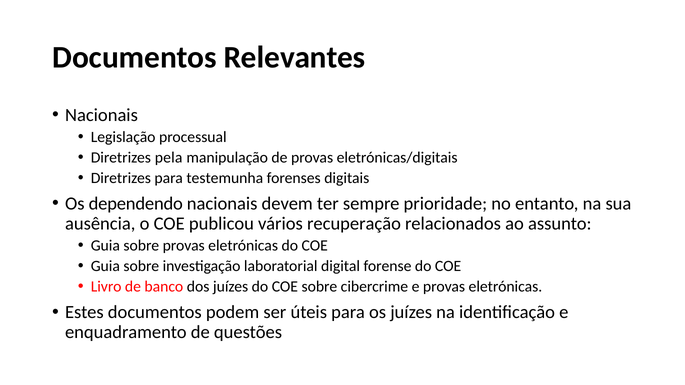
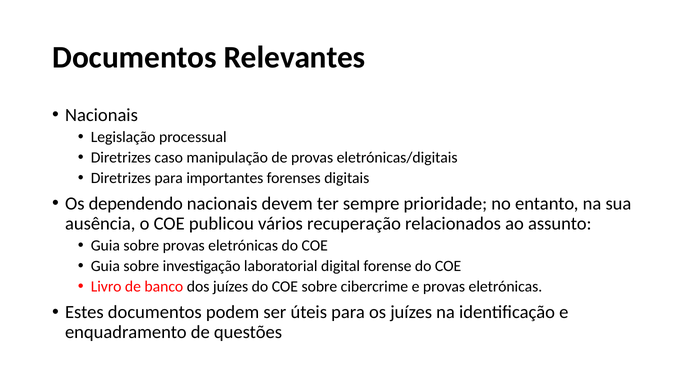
pela: pela -> caso (169, 158)
testemunha: testemunha -> importantes (225, 178)
